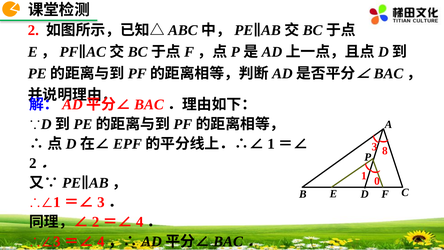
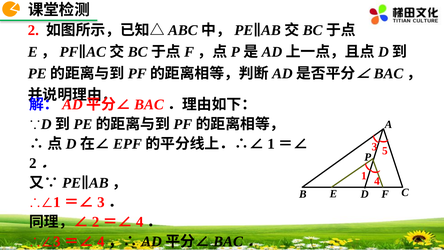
8: 8 -> 5 (385, 151)
0: 0 -> 4 (377, 181)
